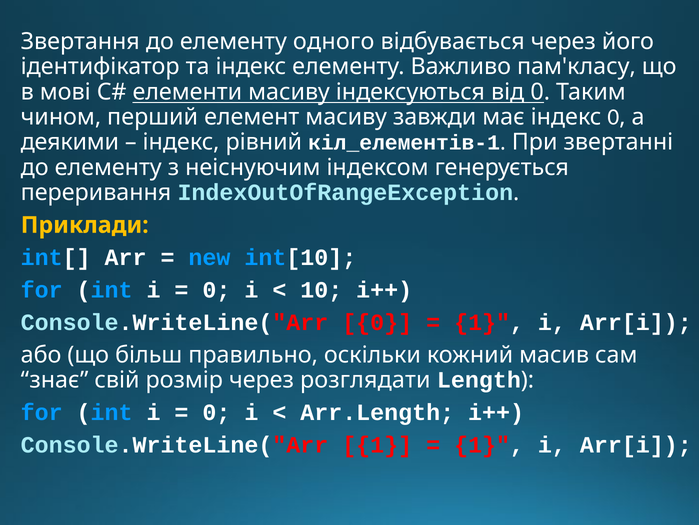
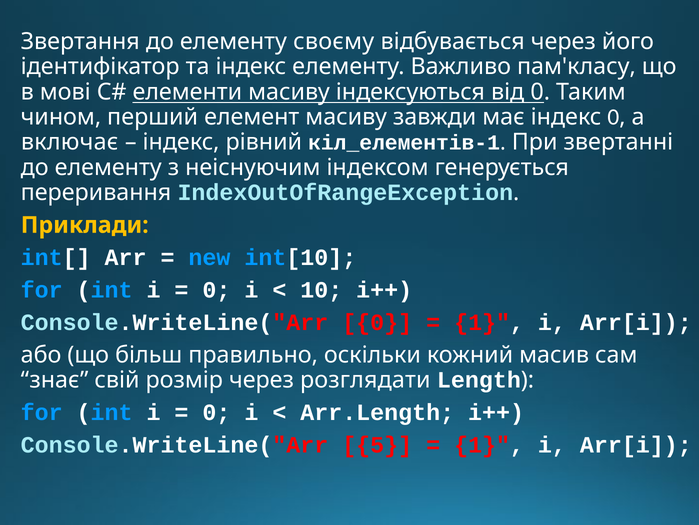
одного: одного -> своєму (334, 41)
деякими: деякими -> включає (70, 142)
Console.WriteLine("Arr 1: 1 -> 5 (377, 445)
